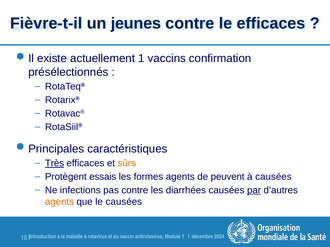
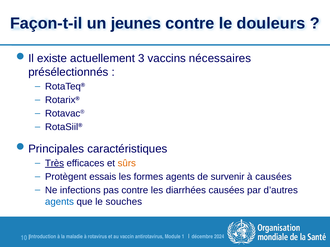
Fièvre-t-il: Fièvre-t-il -> Façon-t-il (46, 23)
le efficaces: efficaces -> douleurs (271, 23)
actuellement 1: 1 -> 3 (141, 59)
confirmation: confirmation -> nécessaires (220, 59)
peuvent: peuvent -> survenir (228, 177)
par underline: present -> none (254, 190)
agents colour: orange -> blue (59, 202)
le causées: causées -> souches (124, 202)
